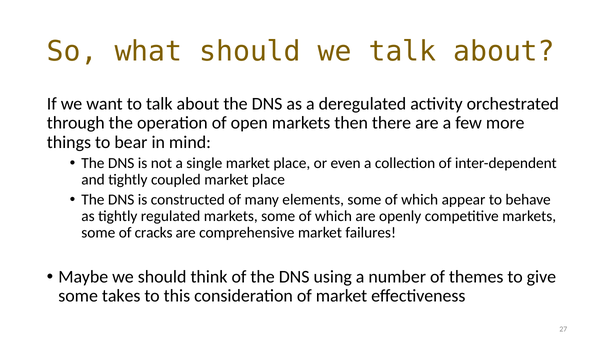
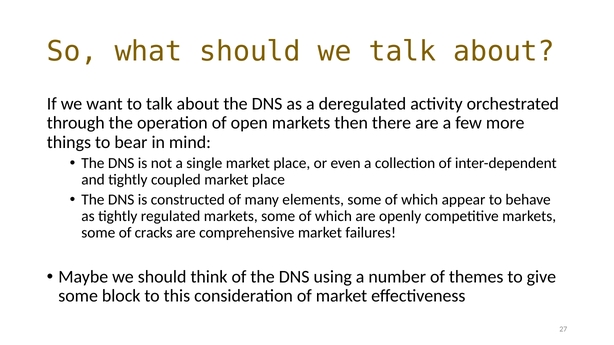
takes: takes -> block (121, 296)
